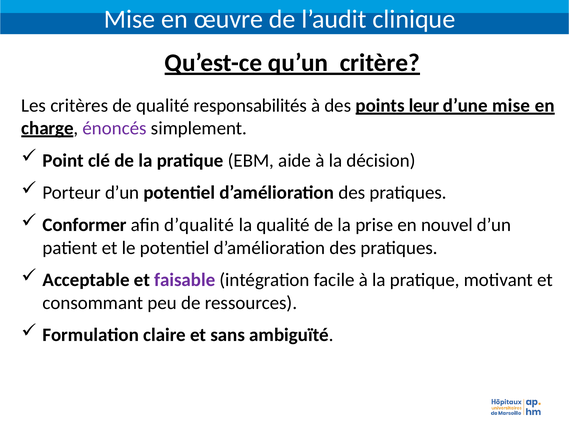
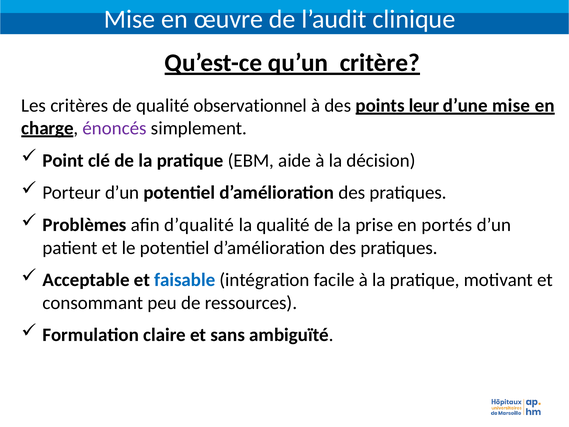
responsabilités: responsabilités -> observationnel (250, 105)
Conformer: Conformer -> Problèmes (85, 225)
nouvel: nouvel -> portés (447, 225)
faisable colour: purple -> blue (185, 280)
